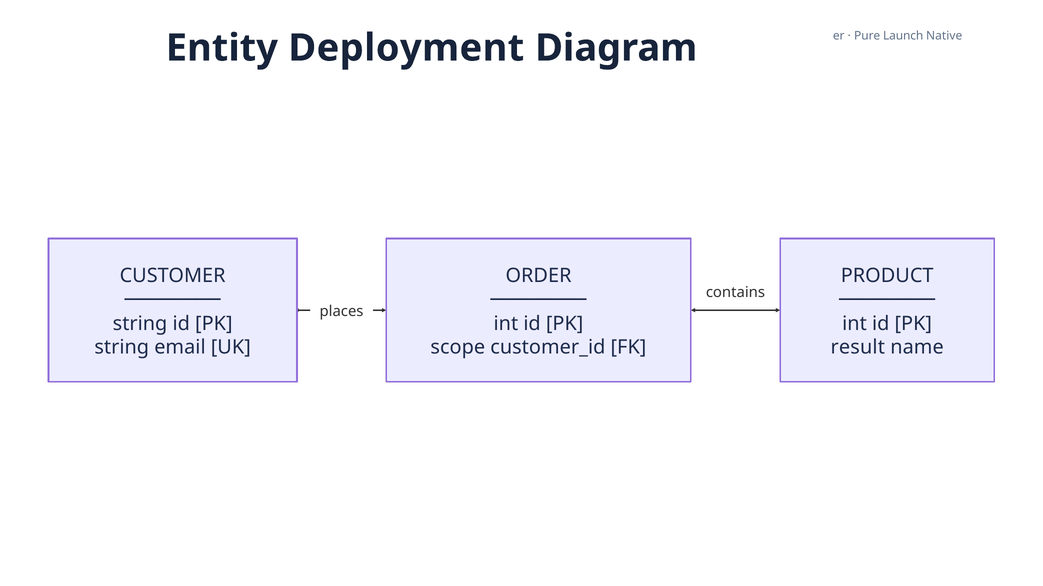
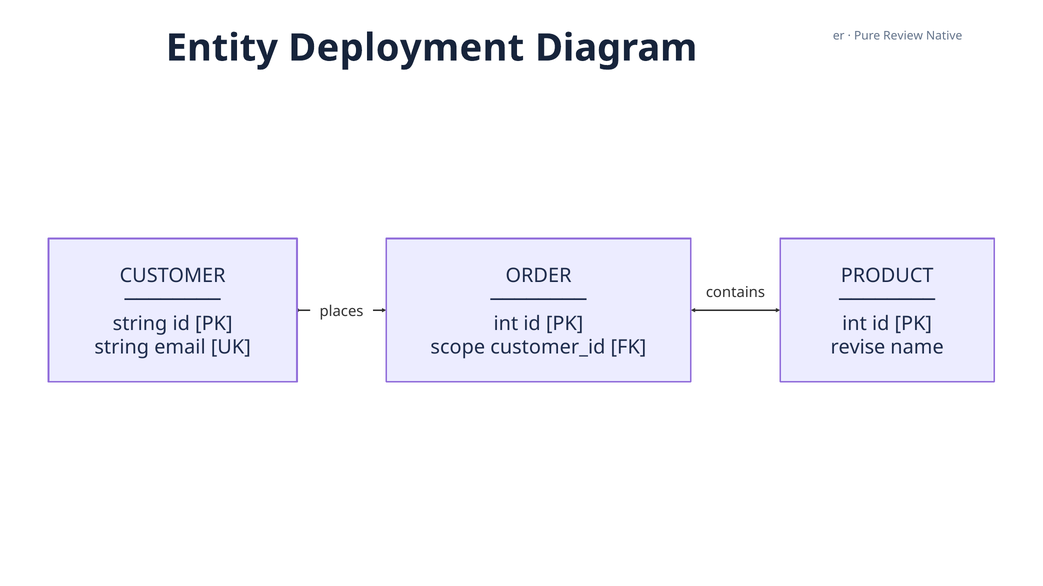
Launch: Launch -> Review (903, 36)
result: result -> revise (858, 348)
